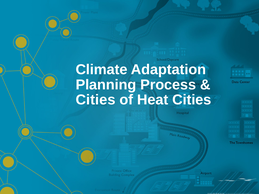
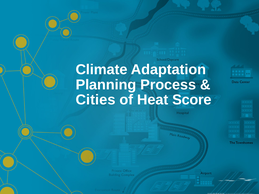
Heat Cities: Cities -> Score (192, 100)
